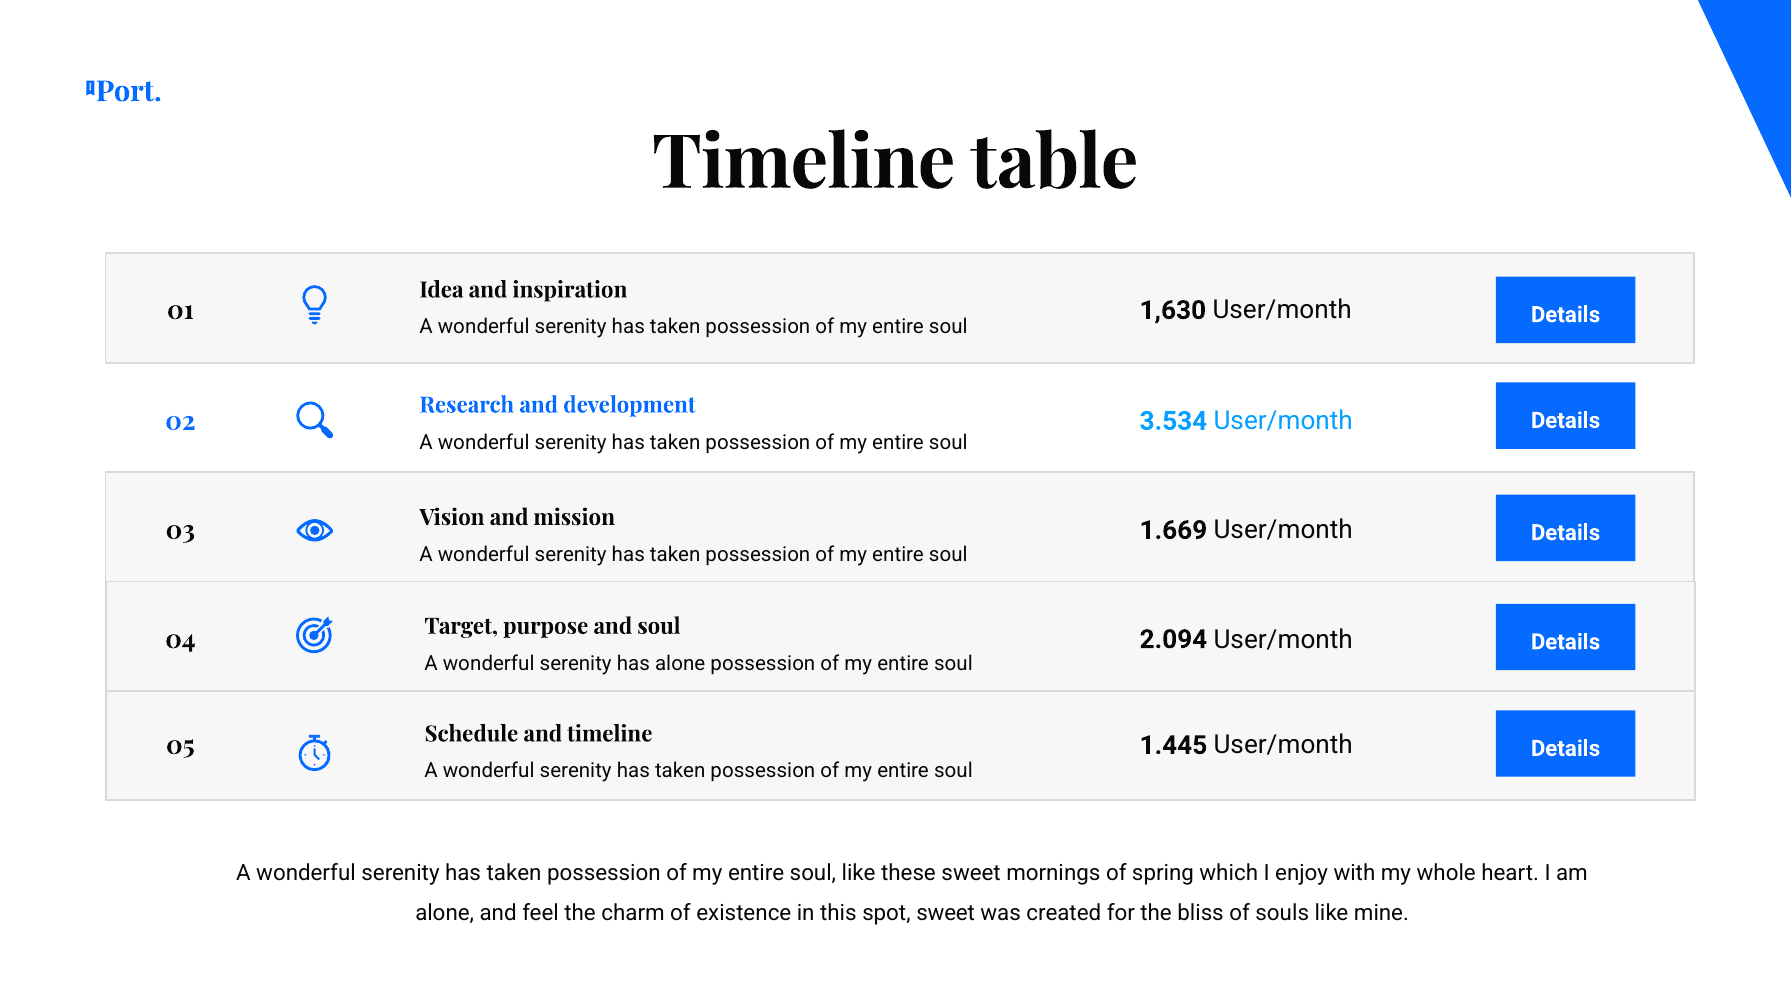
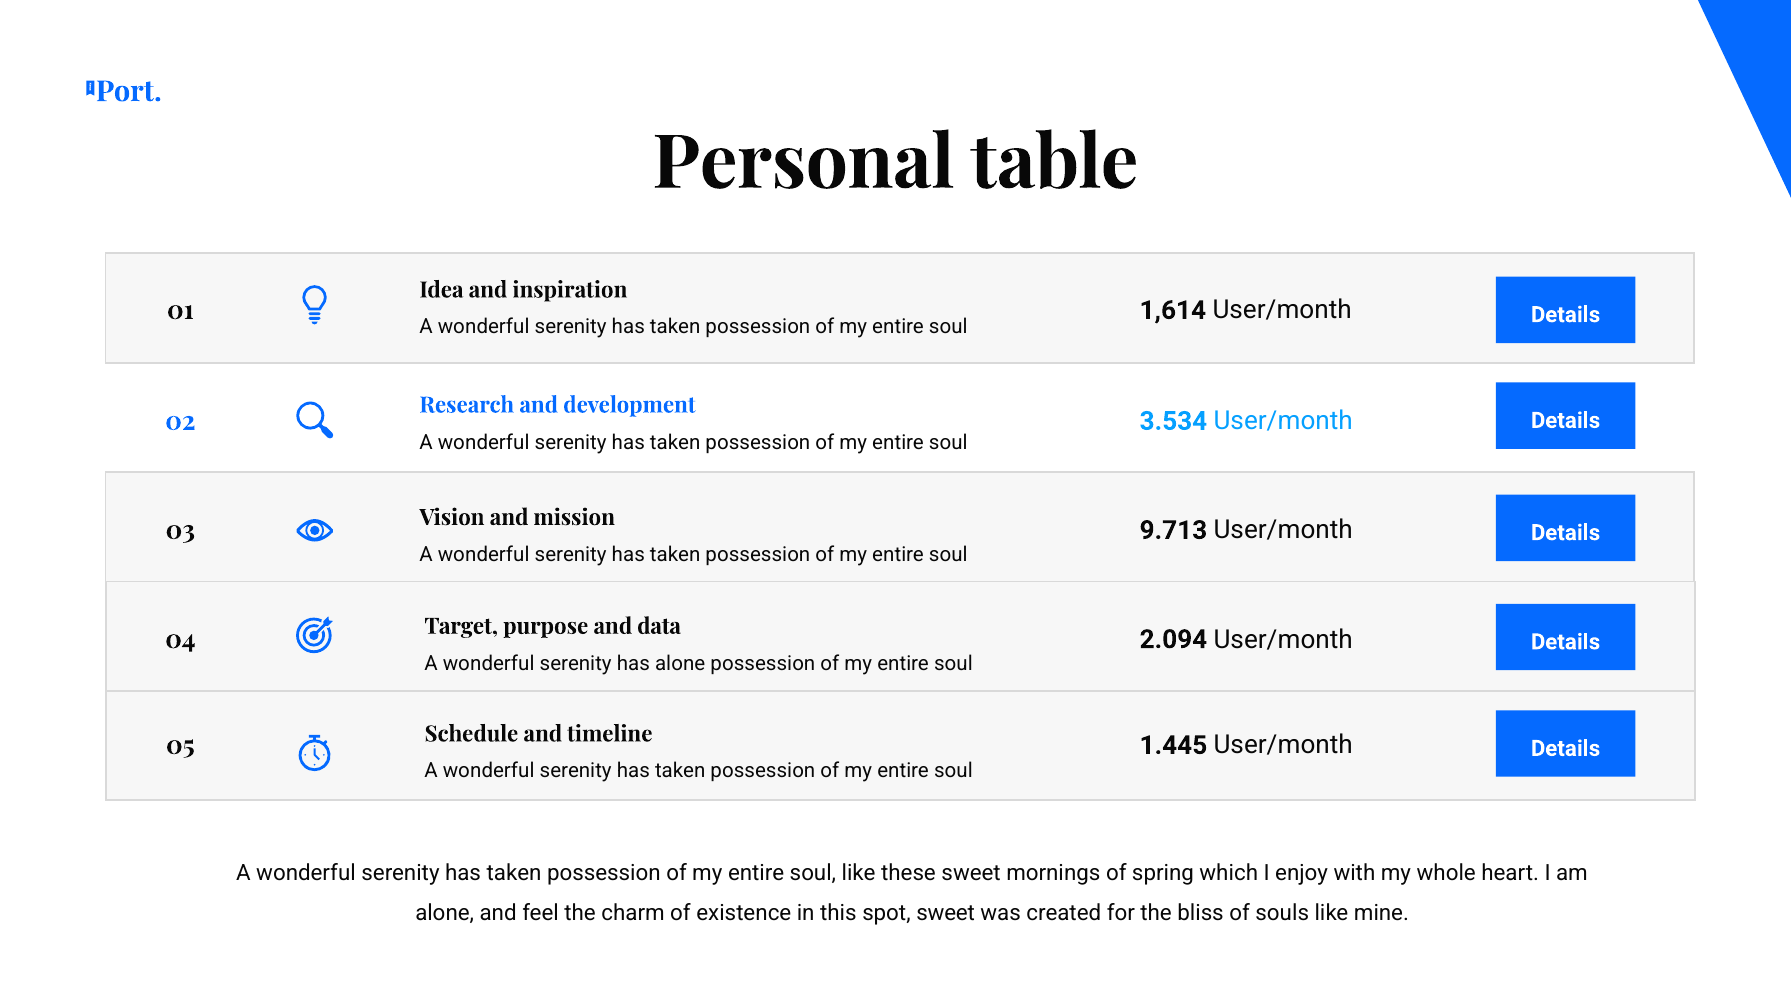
Timeline: Timeline -> Personal (803, 163)
1,630: 1,630 -> 1,614 (1173, 310)
1.669: 1.669 -> 9.713 (1173, 530)
and soul: soul -> data (659, 627)
